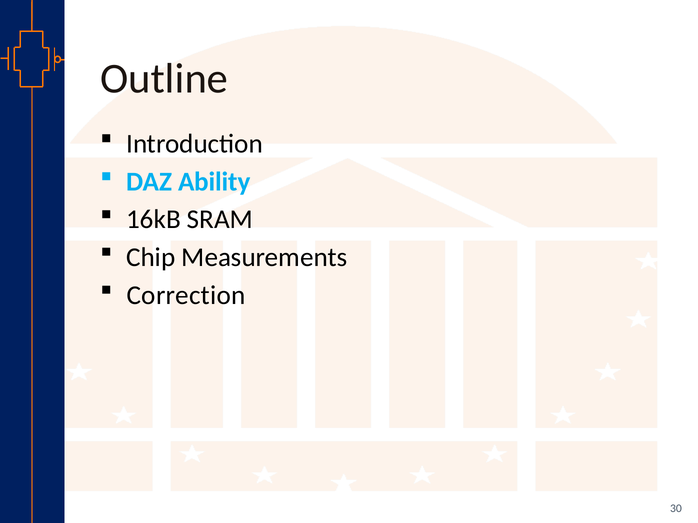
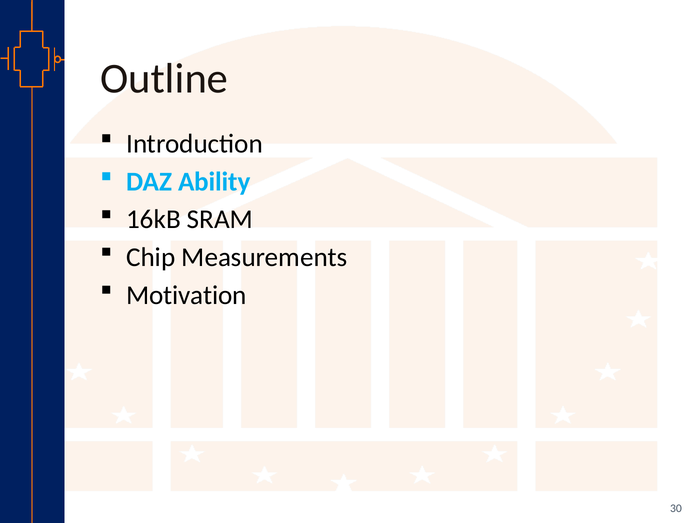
Correction: Correction -> Motivation (186, 296)
